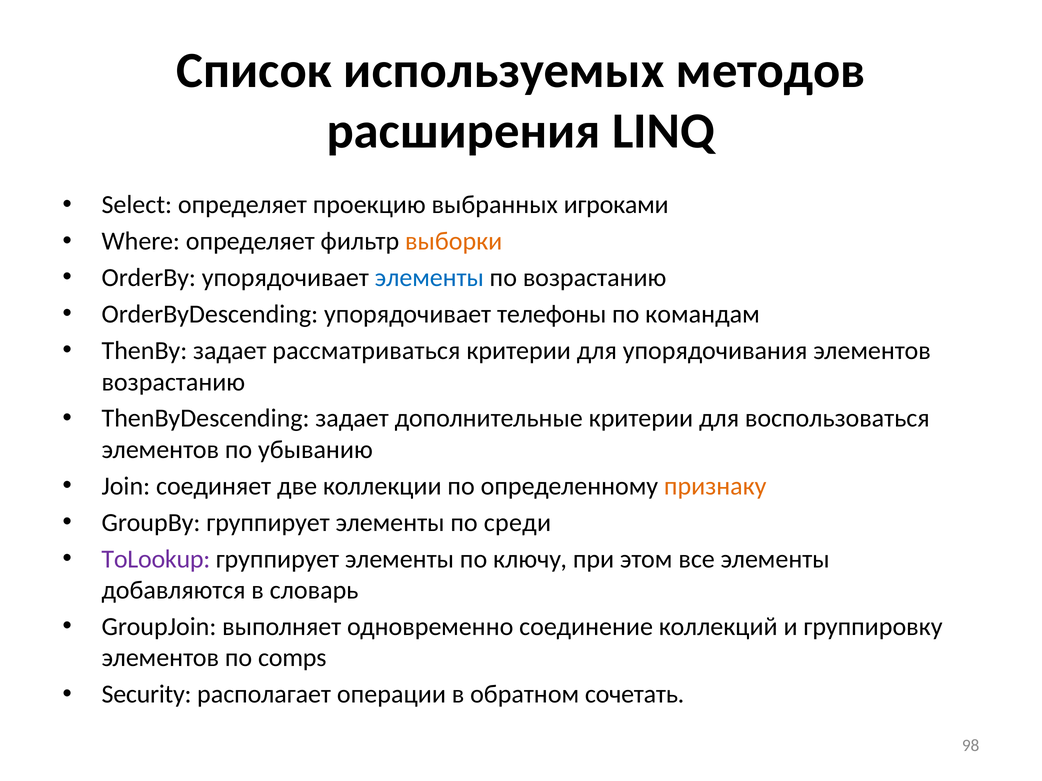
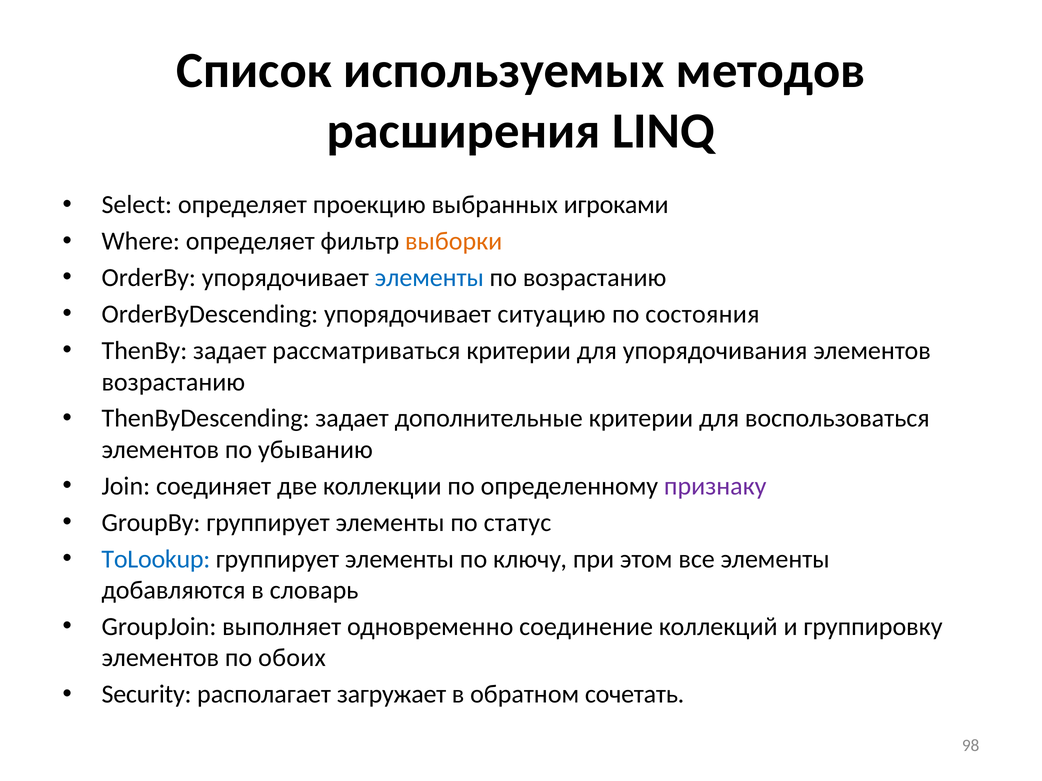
телефоны: телефоны -> ситуацию (552, 314)
командам: командам -> состояния (702, 314)
признаку colour: orange -> purple (715, 486)
среди: среди -> статус (517, 523)
ToLookup colour: purple -> blue (156, 559)
comps: comps -> обоих (292, 658)
операции: операции -> загружает (392, 695)
